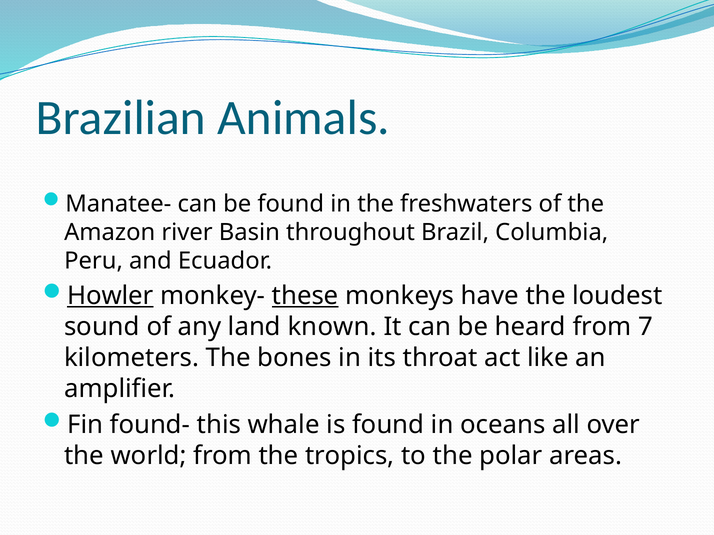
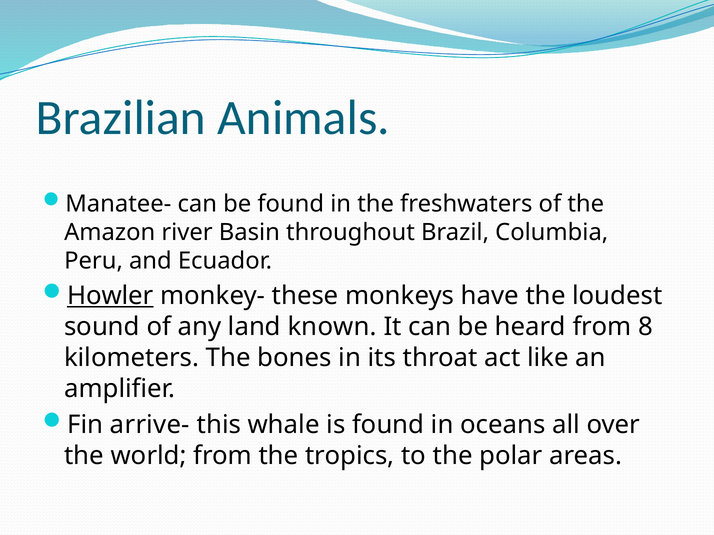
these underline: present -> none (305, 296)
7: 7 -> 8 (645, 327)
found-: found- -> arrive- (150, 425)
